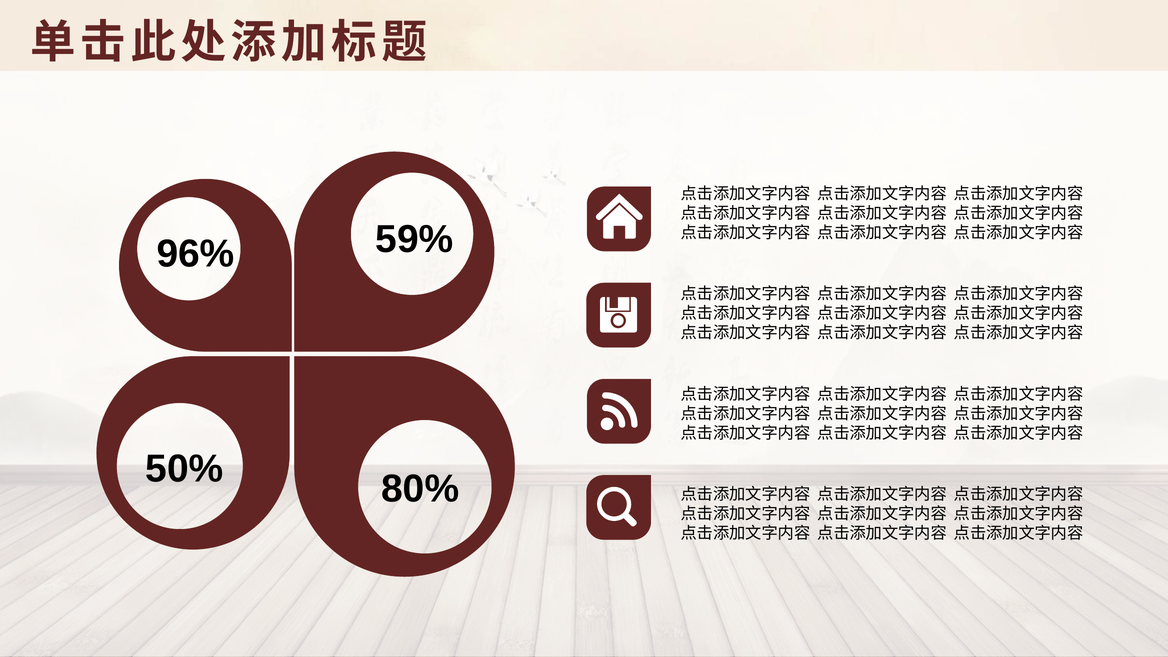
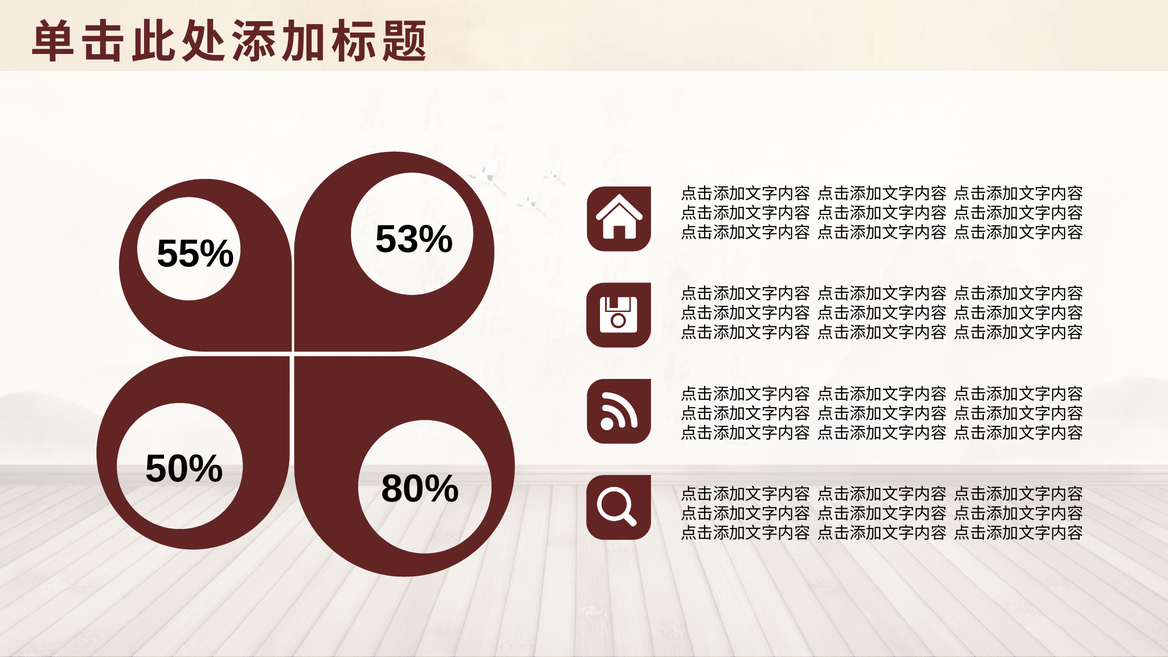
59%: 59% -> 53% (414, 239)
96%: 96% -> 55% (195, 254)
